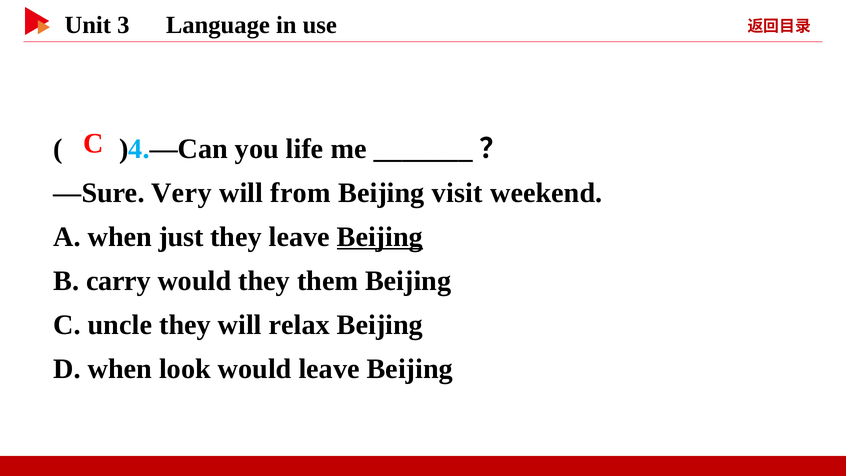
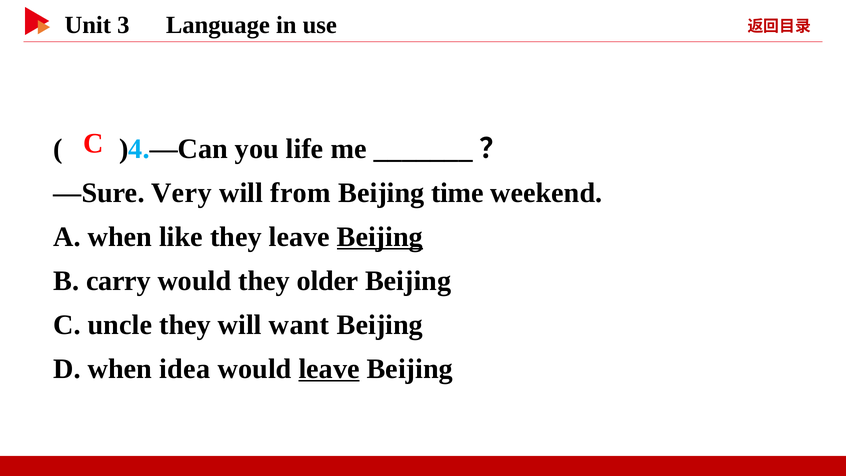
visit: visit -> time (458, 193)
just: just -> like (181, 237)
them: them -> older (328, 281)
relax: relax -> want (299, 325)
look: look -> idea (185, 369)
leave underline: none -> present (329, 369)
